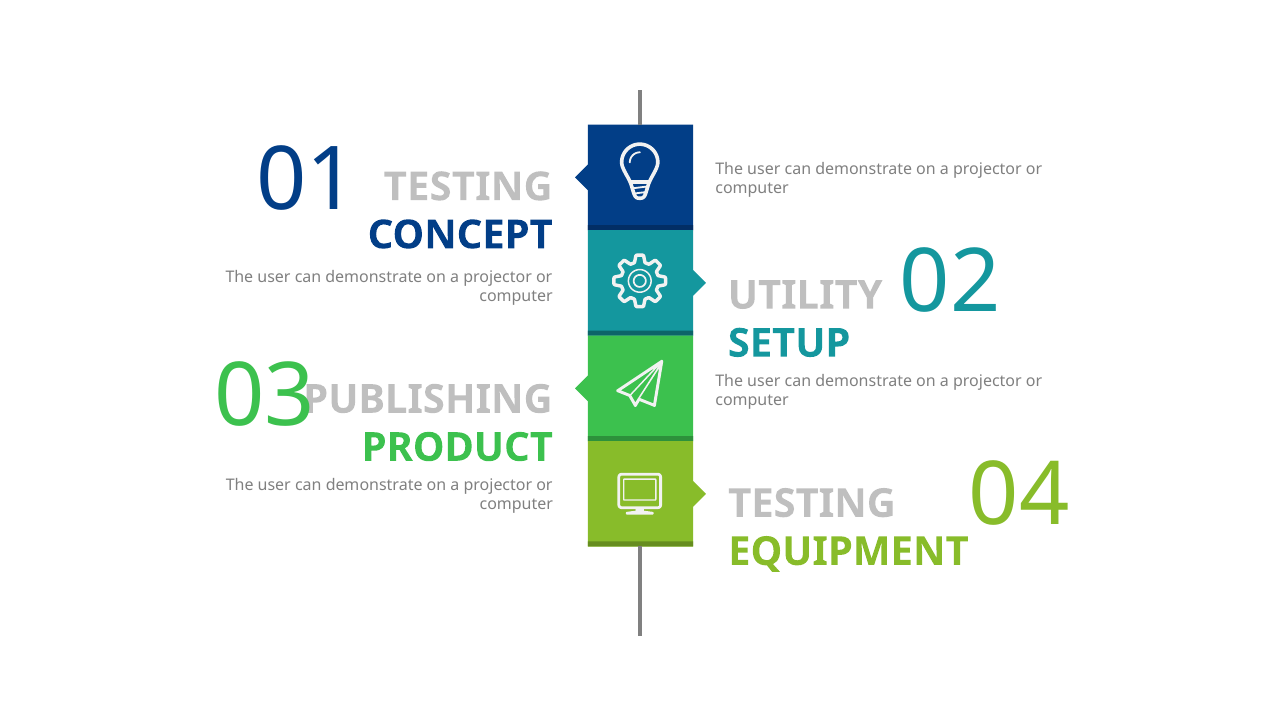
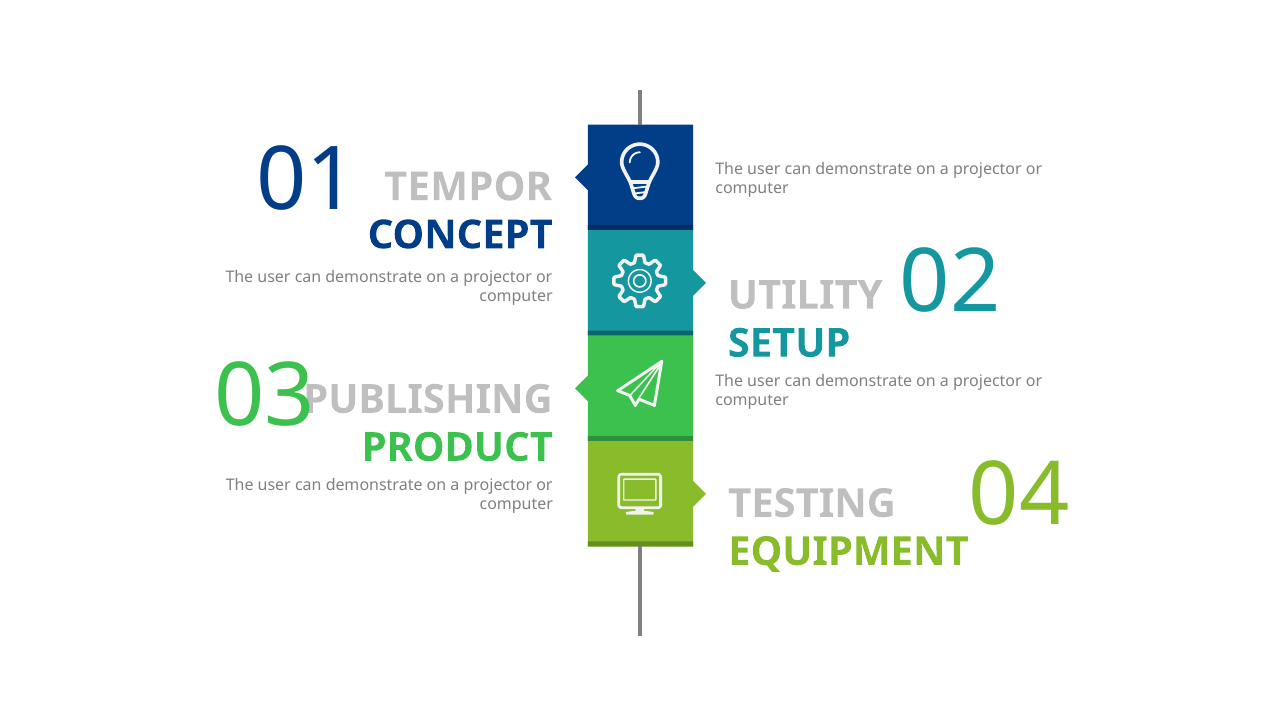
TESTING: TESTING -> TEMPOR (468, 187)
